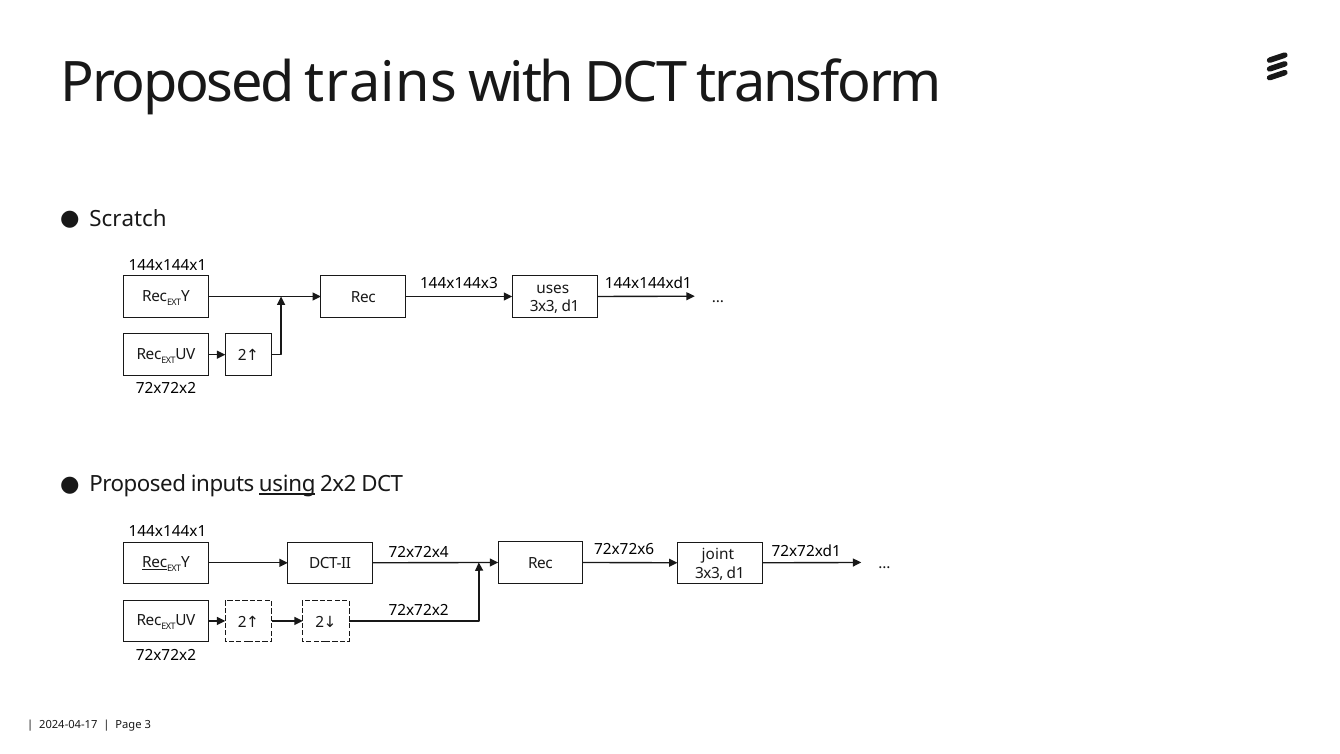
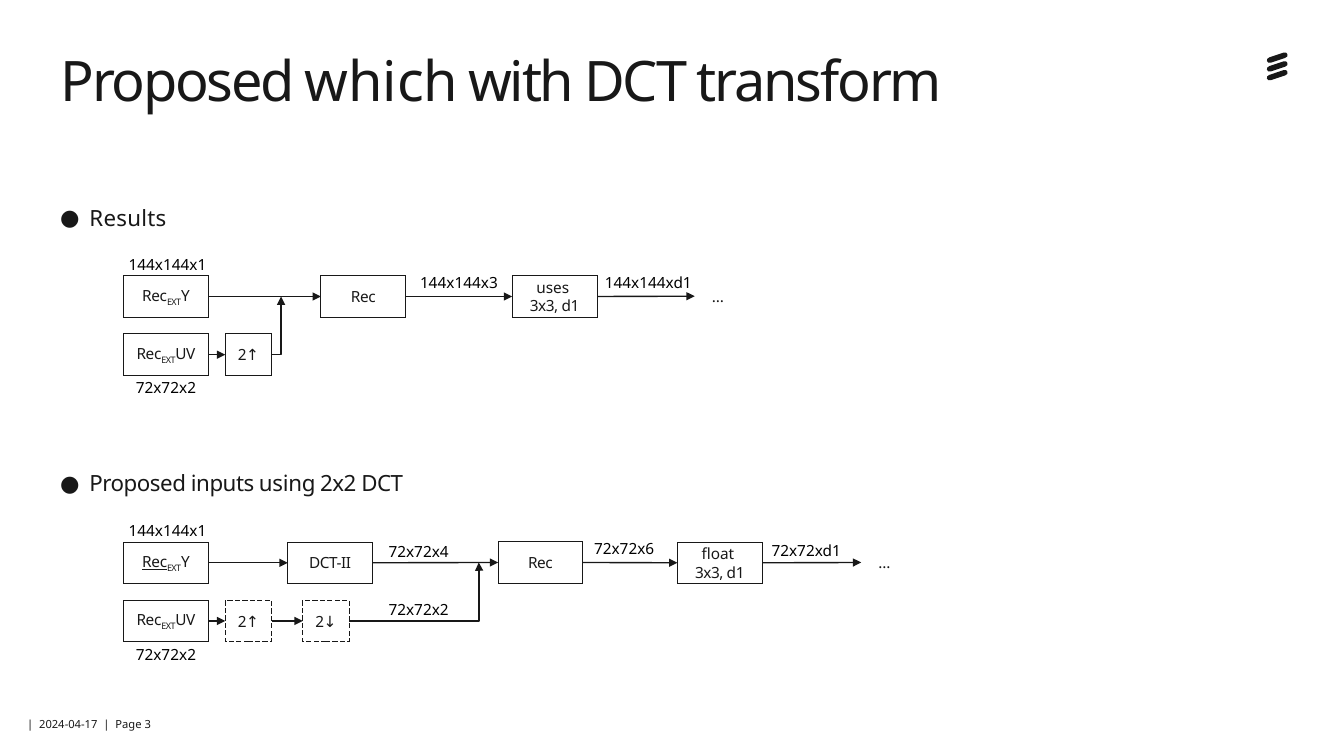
trains: trains -> which (382, 83)
Scratch: Scratch -> Results (128, 219)
using underline: present -> none (287, 484)
joint: joint -> float (718, 554)
